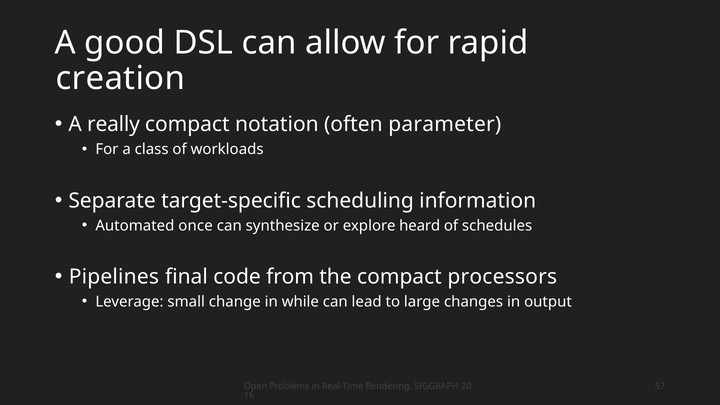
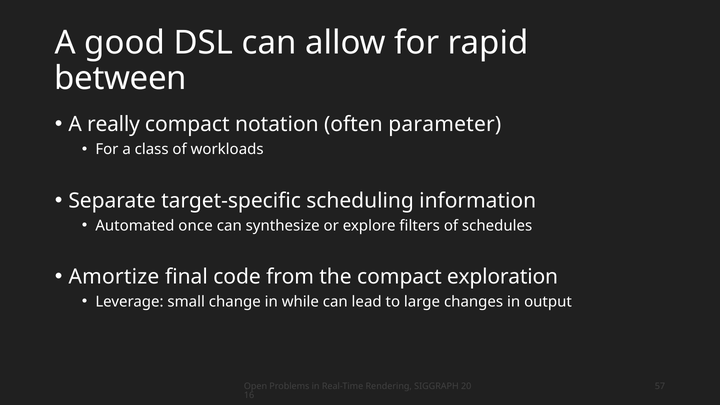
creation: creation -> between (121, 78)
heard: heard -> filters (420, 226)
Pipelines: Pipelines -> Amortize (114, 277)
processors: processors -> exploration (502, 277)
